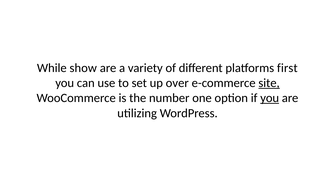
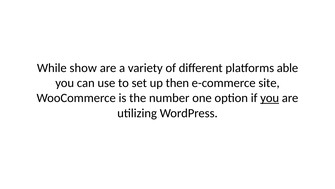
first: first -> able (287, 68)
over: over -> then (177, 83)
site underline: present -> none (269, 83)
